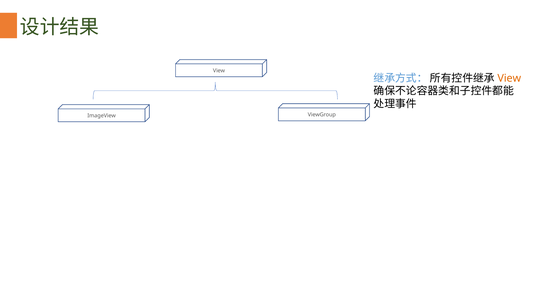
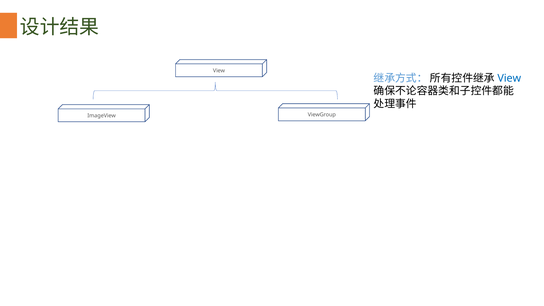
View colour: orange -> blue (509, 78)
